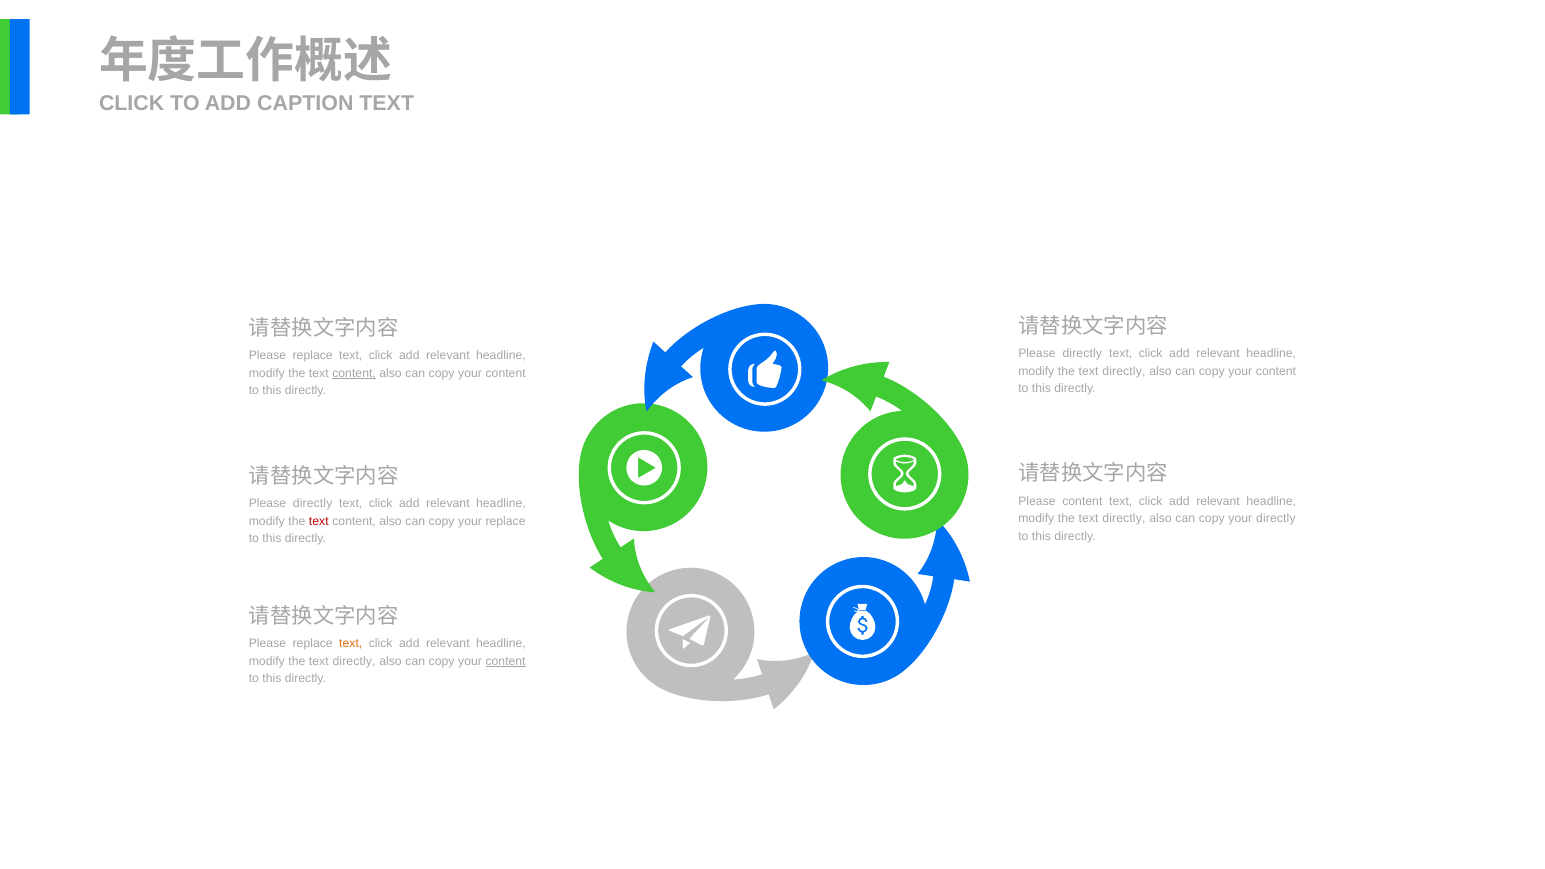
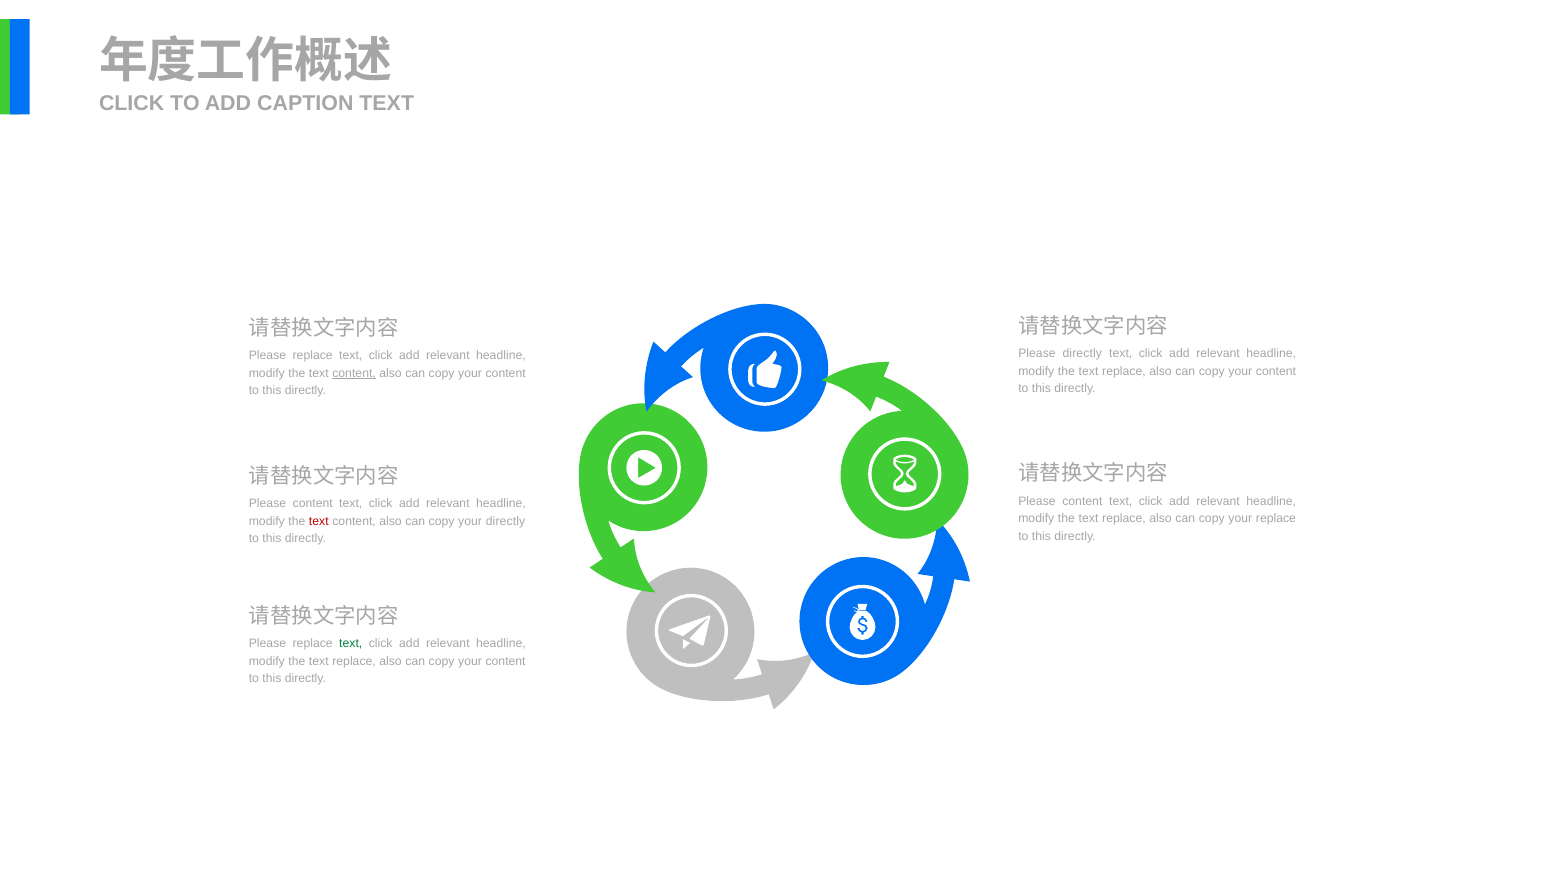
directly: directly -> replace (1124, 371)
directly: directly -> content (313, 504)
directly: directly -> replace (1124, 519)
your directly: directly -> replace (1276, 519)
your replace: replace -> directly (506, 521)
text colour: orange -> green (351, 644)
directly: directly -> replace (354, 661)
content underline: present -> none (506, 661)
